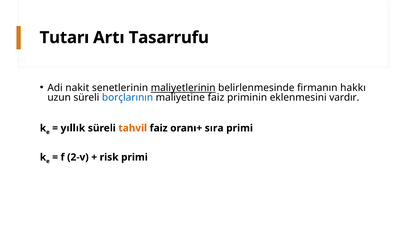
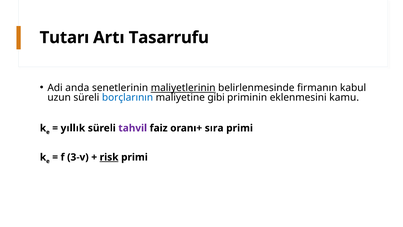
nakit: nakit -> anda (77, 88)
hakkı: hakkı -> kabul (353, 88)
maliyetine faiz: faiz -> gibi (216, 97)
vardır: vardır -> kamu (344, 97)
tahvil colour: orange -> purple (133, 128)
2-v: 2-v -> 3-v (78, 157)
risk underline: none -> present (109, 157)
